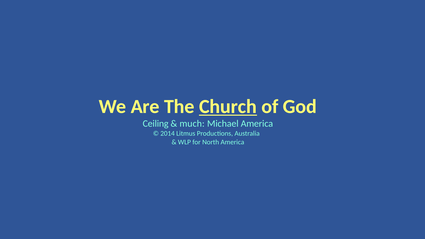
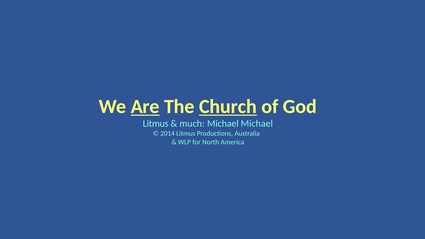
Are underline: none -> present (145, 107)
Ceiling: Ceiling -> Litmus (156, 124)
Michael America: America -> Michael (257, 124)
